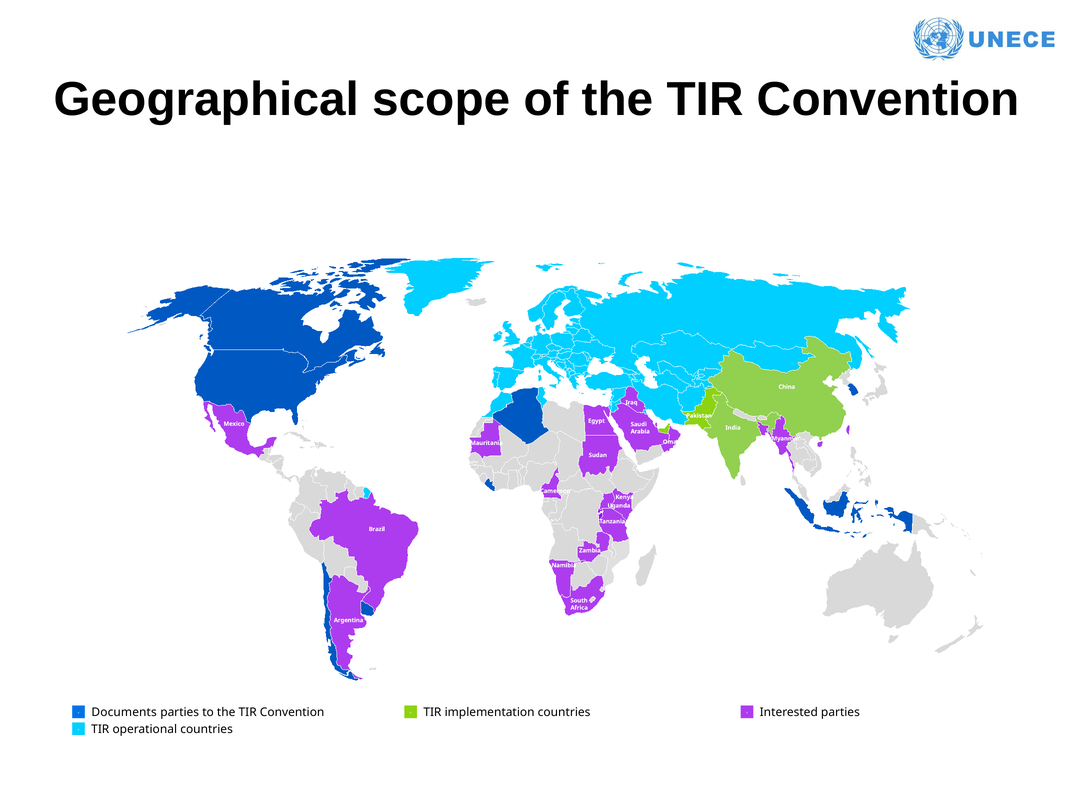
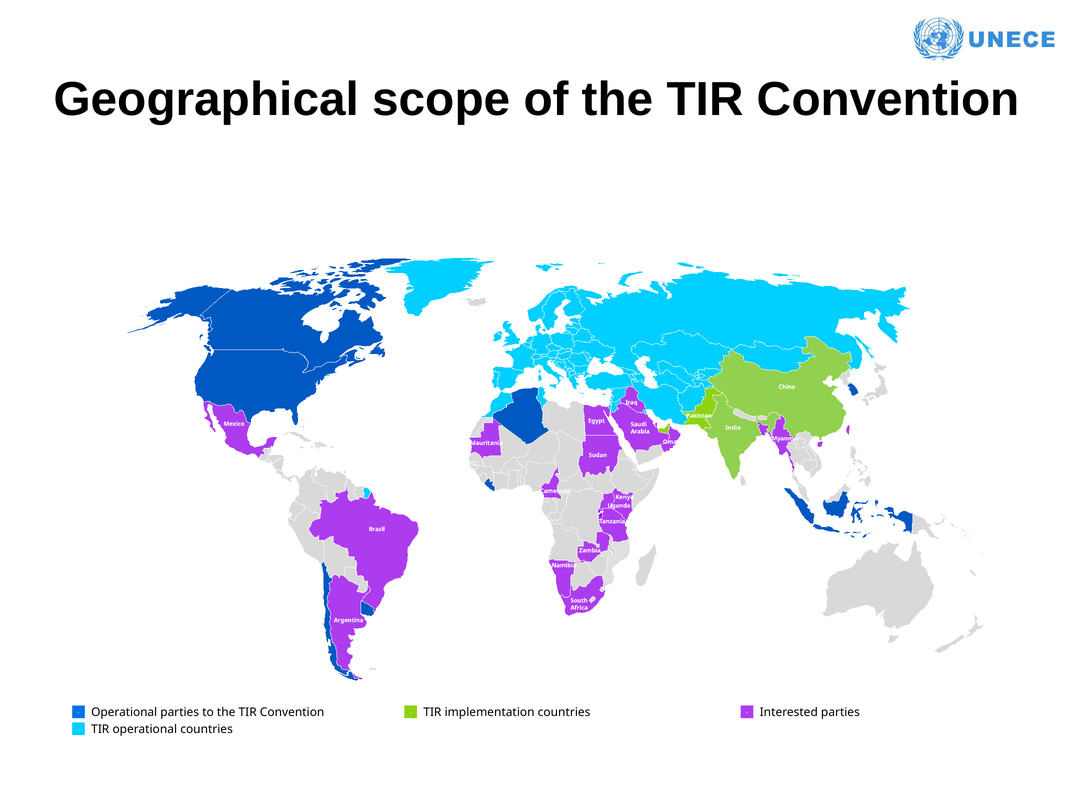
Documents: Documents -> Operational (124, 713)
